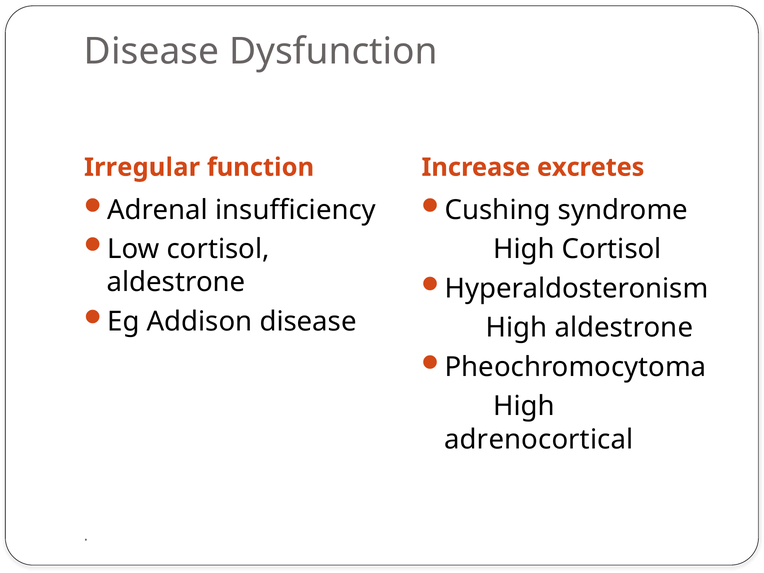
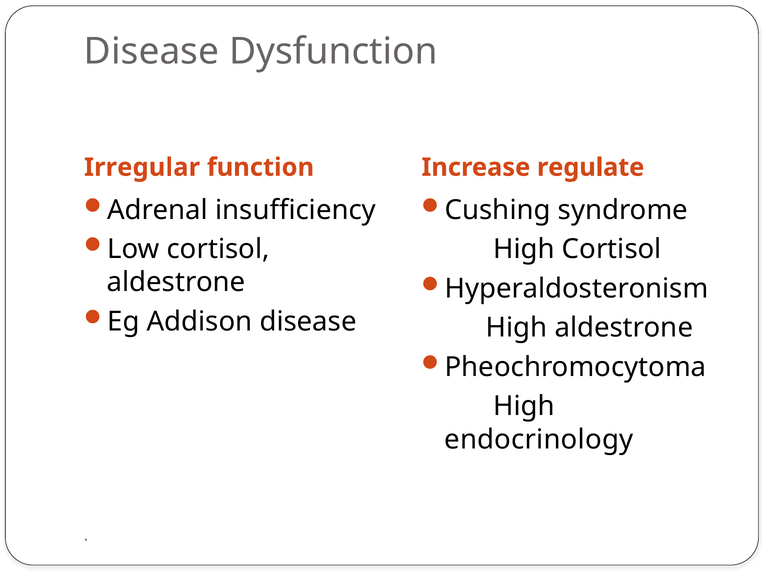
excretes: excretes -> regulate (591, 167)
adrenocortical: adrenocortical -> endocrinology (539, 439)
